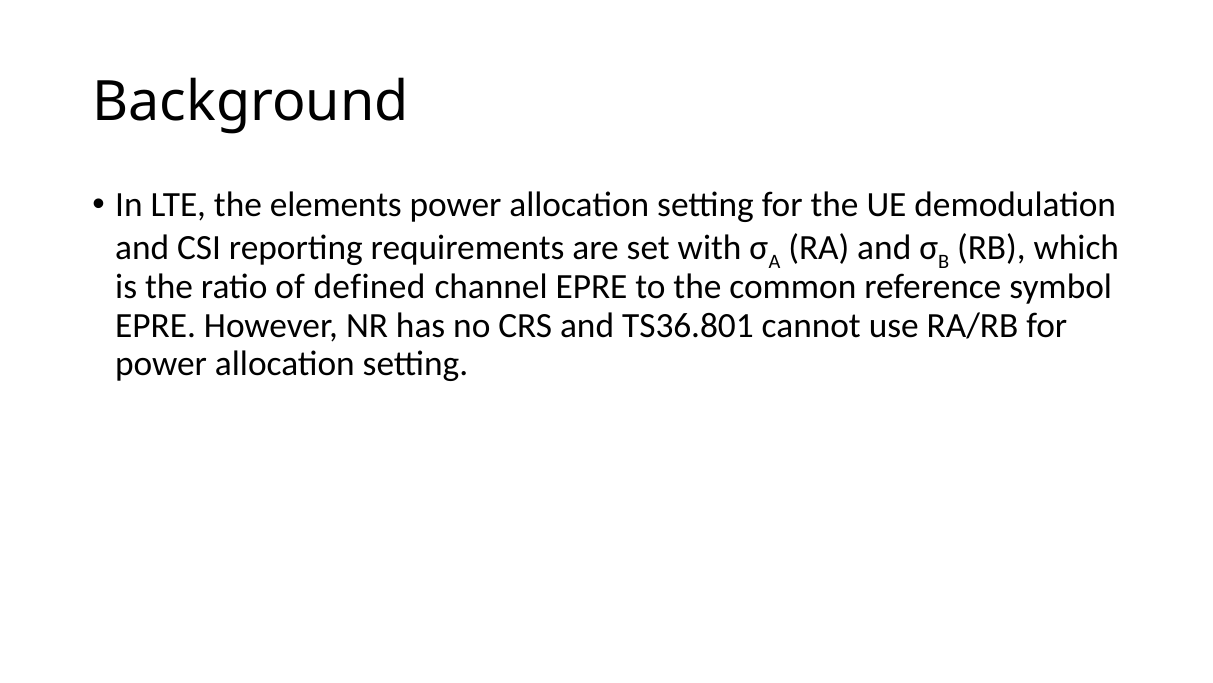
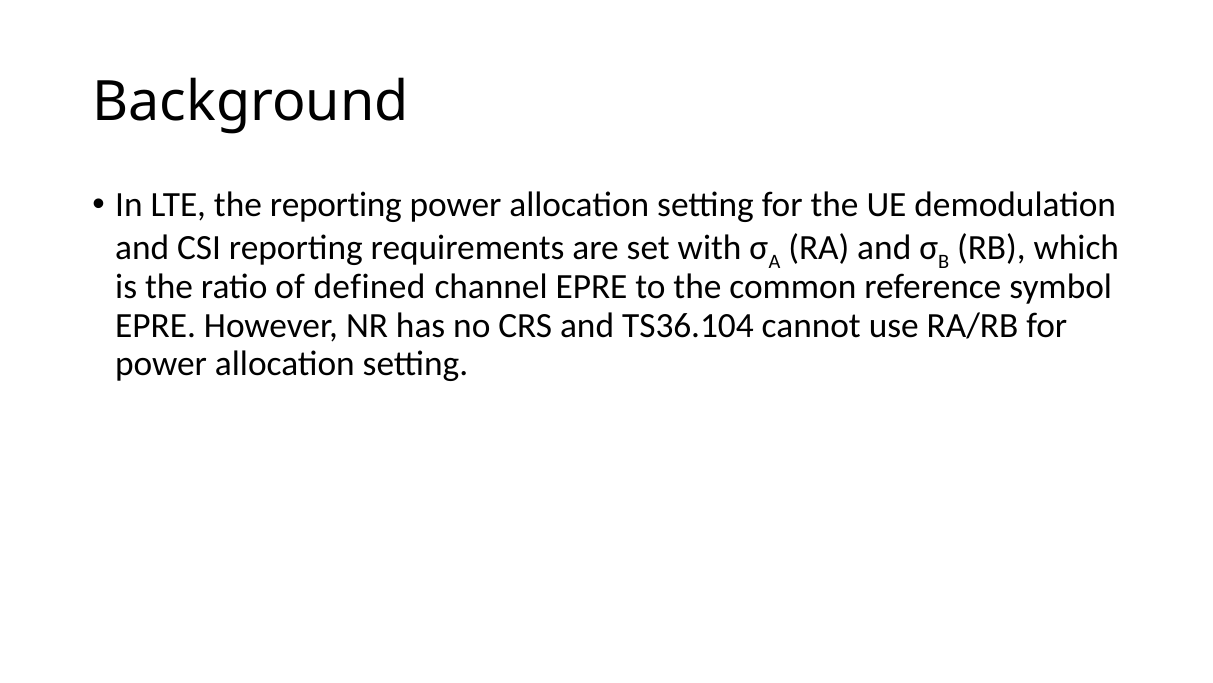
the elements: elements -> reporting (336, 205)
TS36.801: TS36.801 -> TS36.104 (688, 325)
